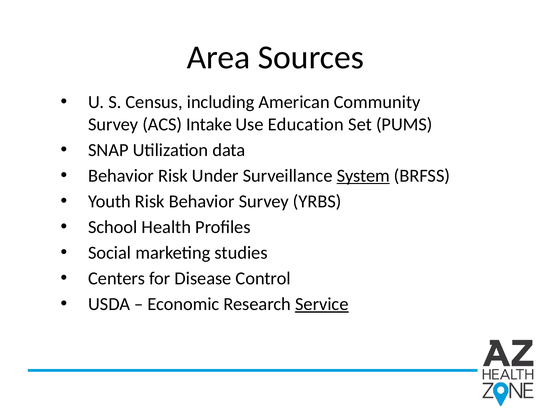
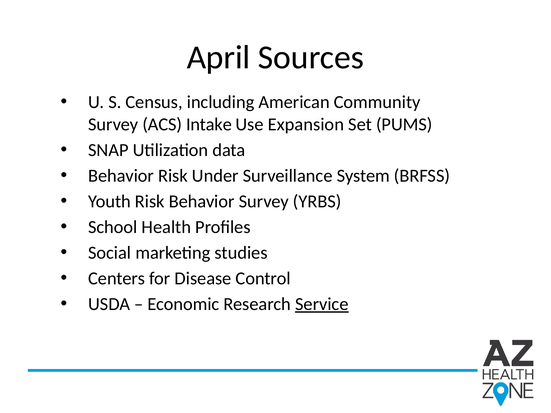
Area: Area -> April (219, 57)
Education: Education -> Expansion (306, 124)
System underline: present -> none (363, 176)
